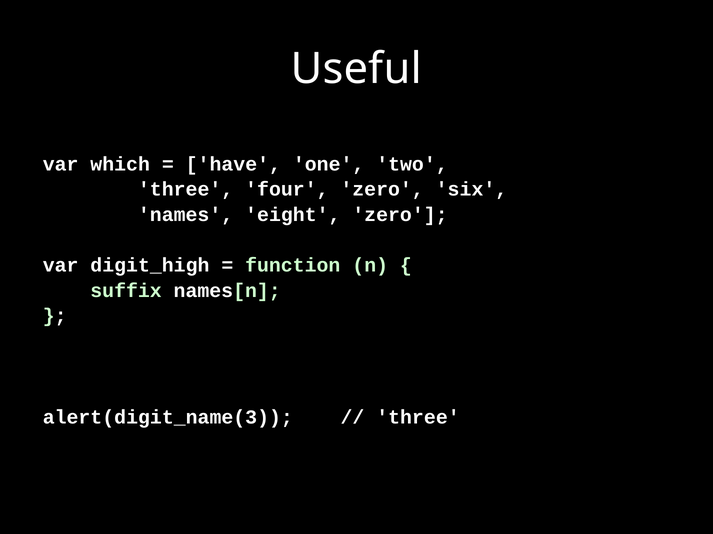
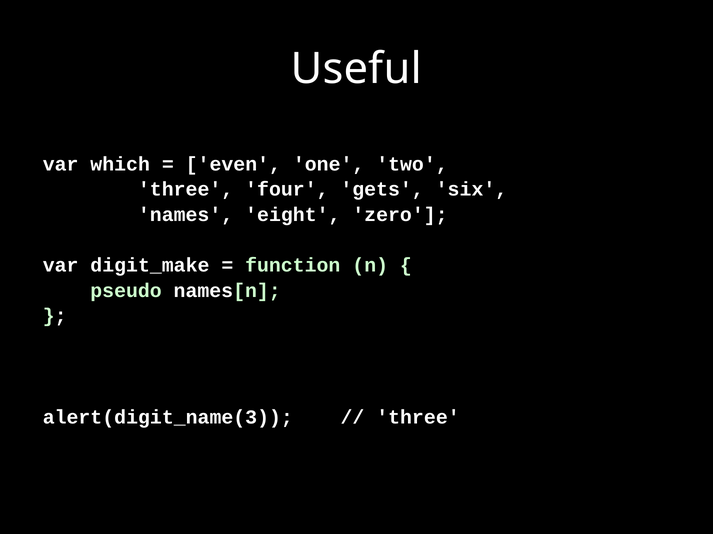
have: have -> even (233, 164)
four zero: zero -> gets (382, 190)
digit_high: digit_high -> digit_make (150, 266)
suffix: suffix -> pseudo (126, 291)
